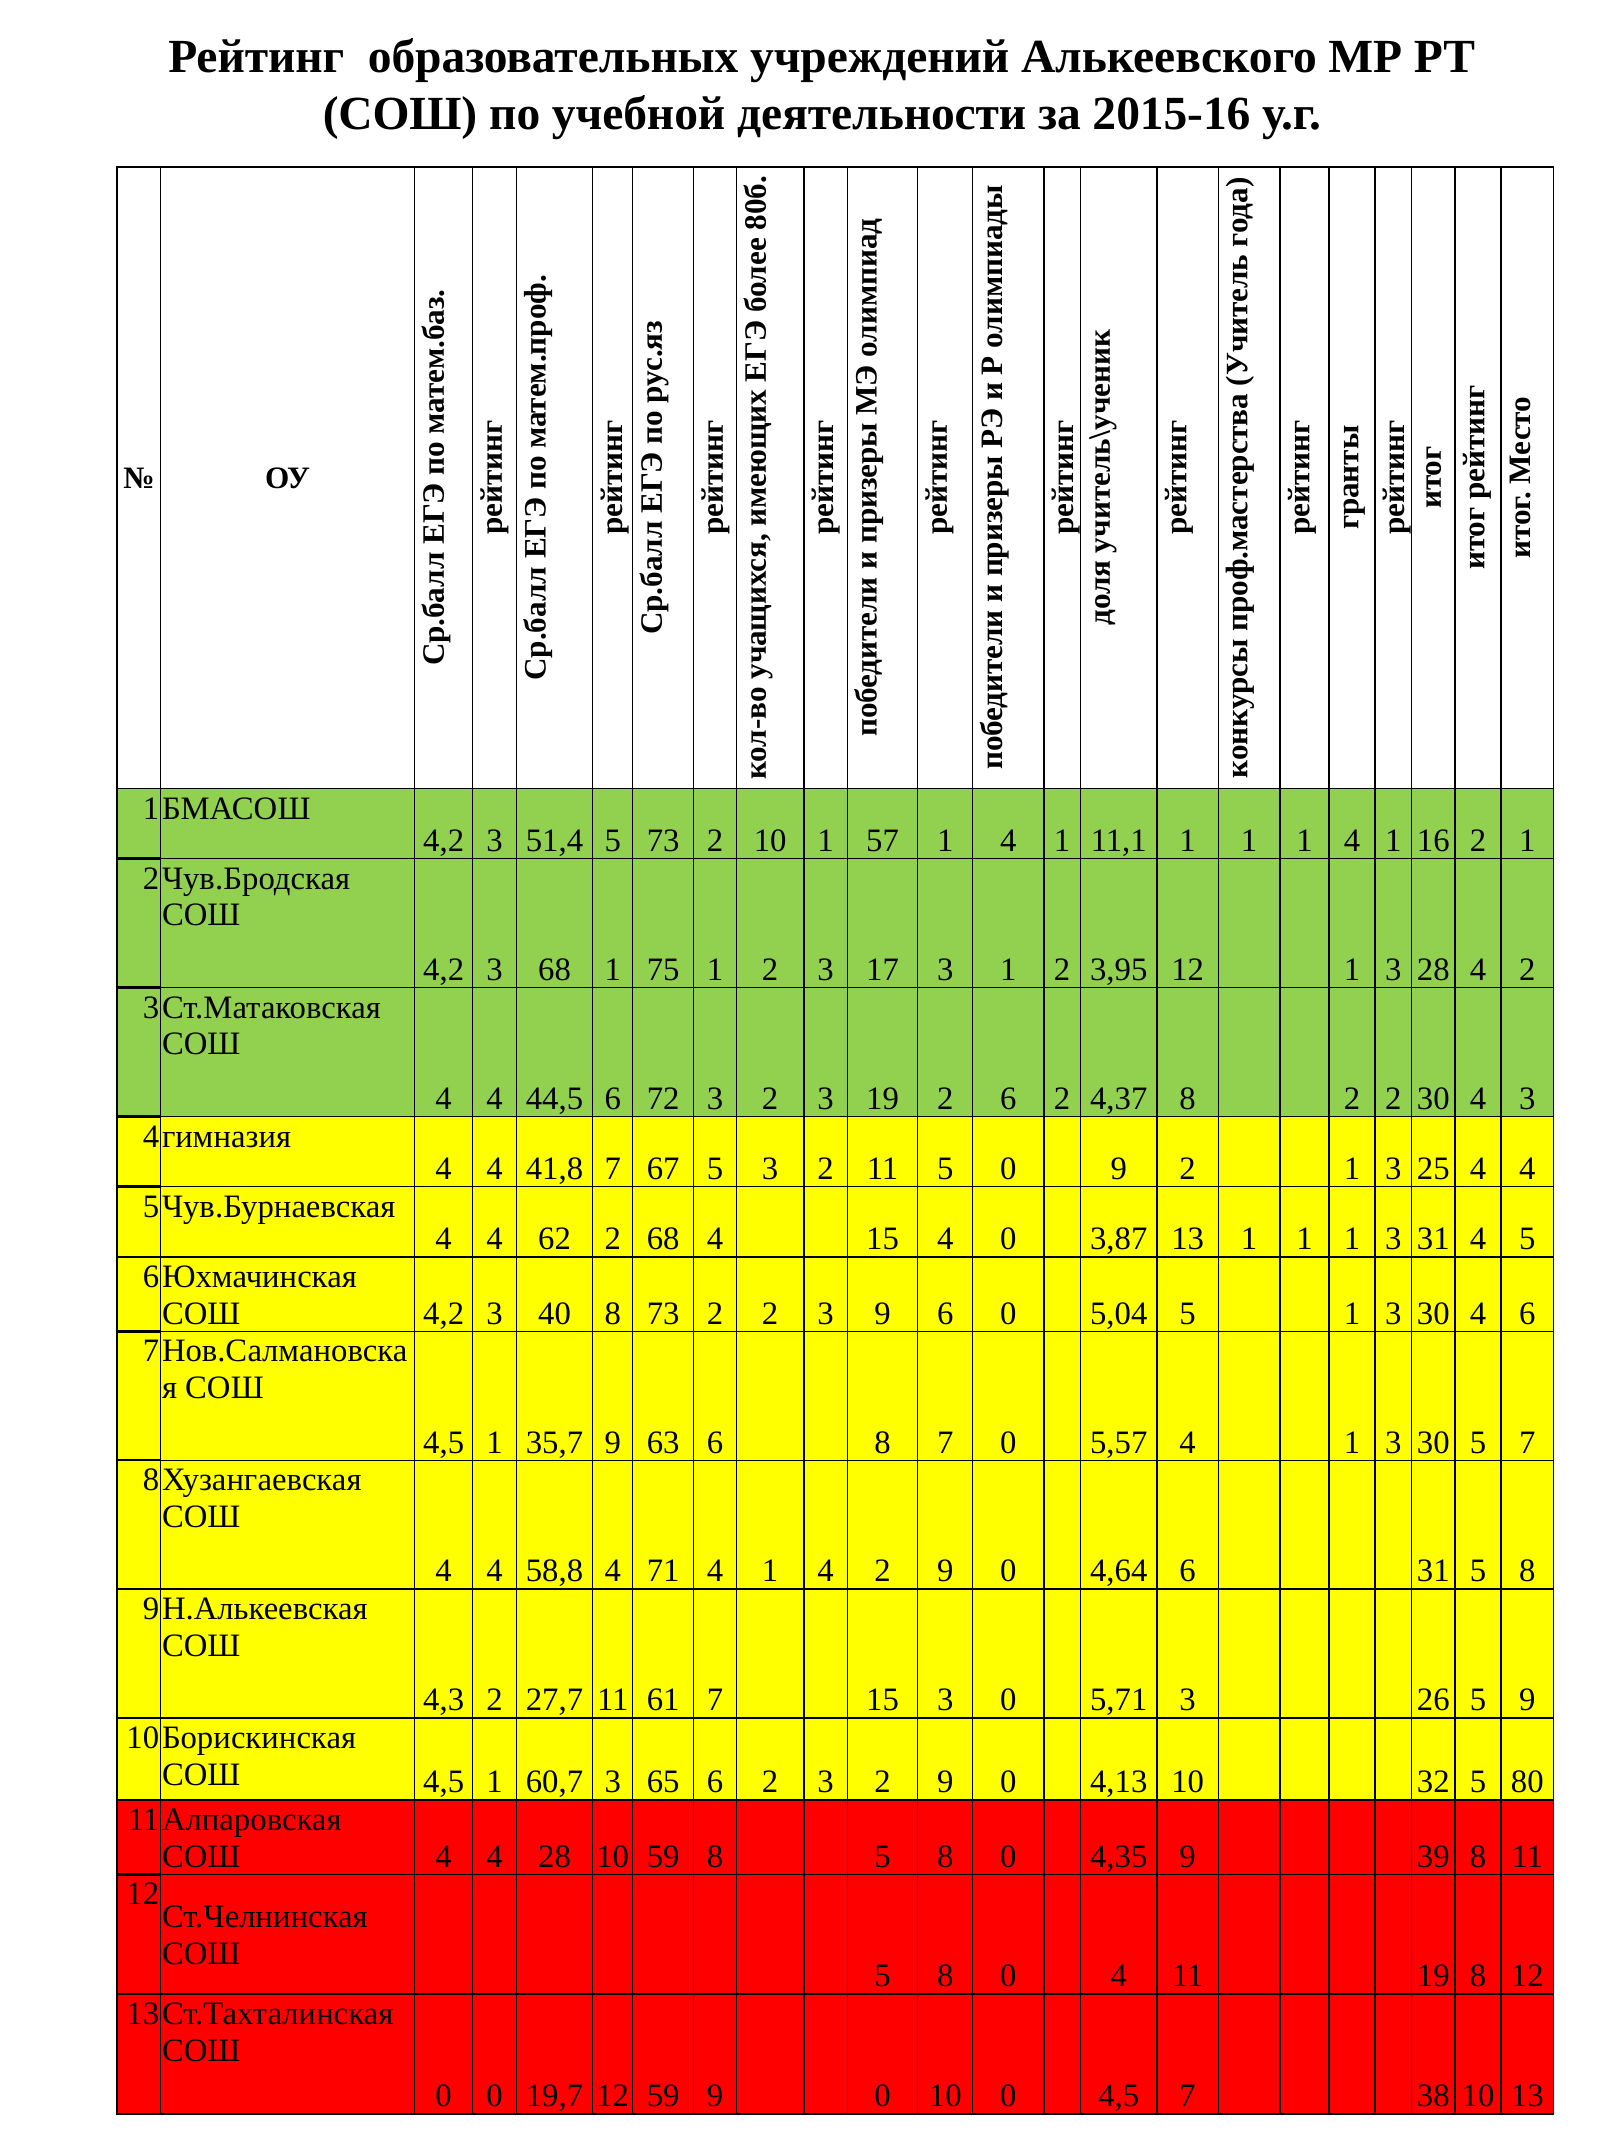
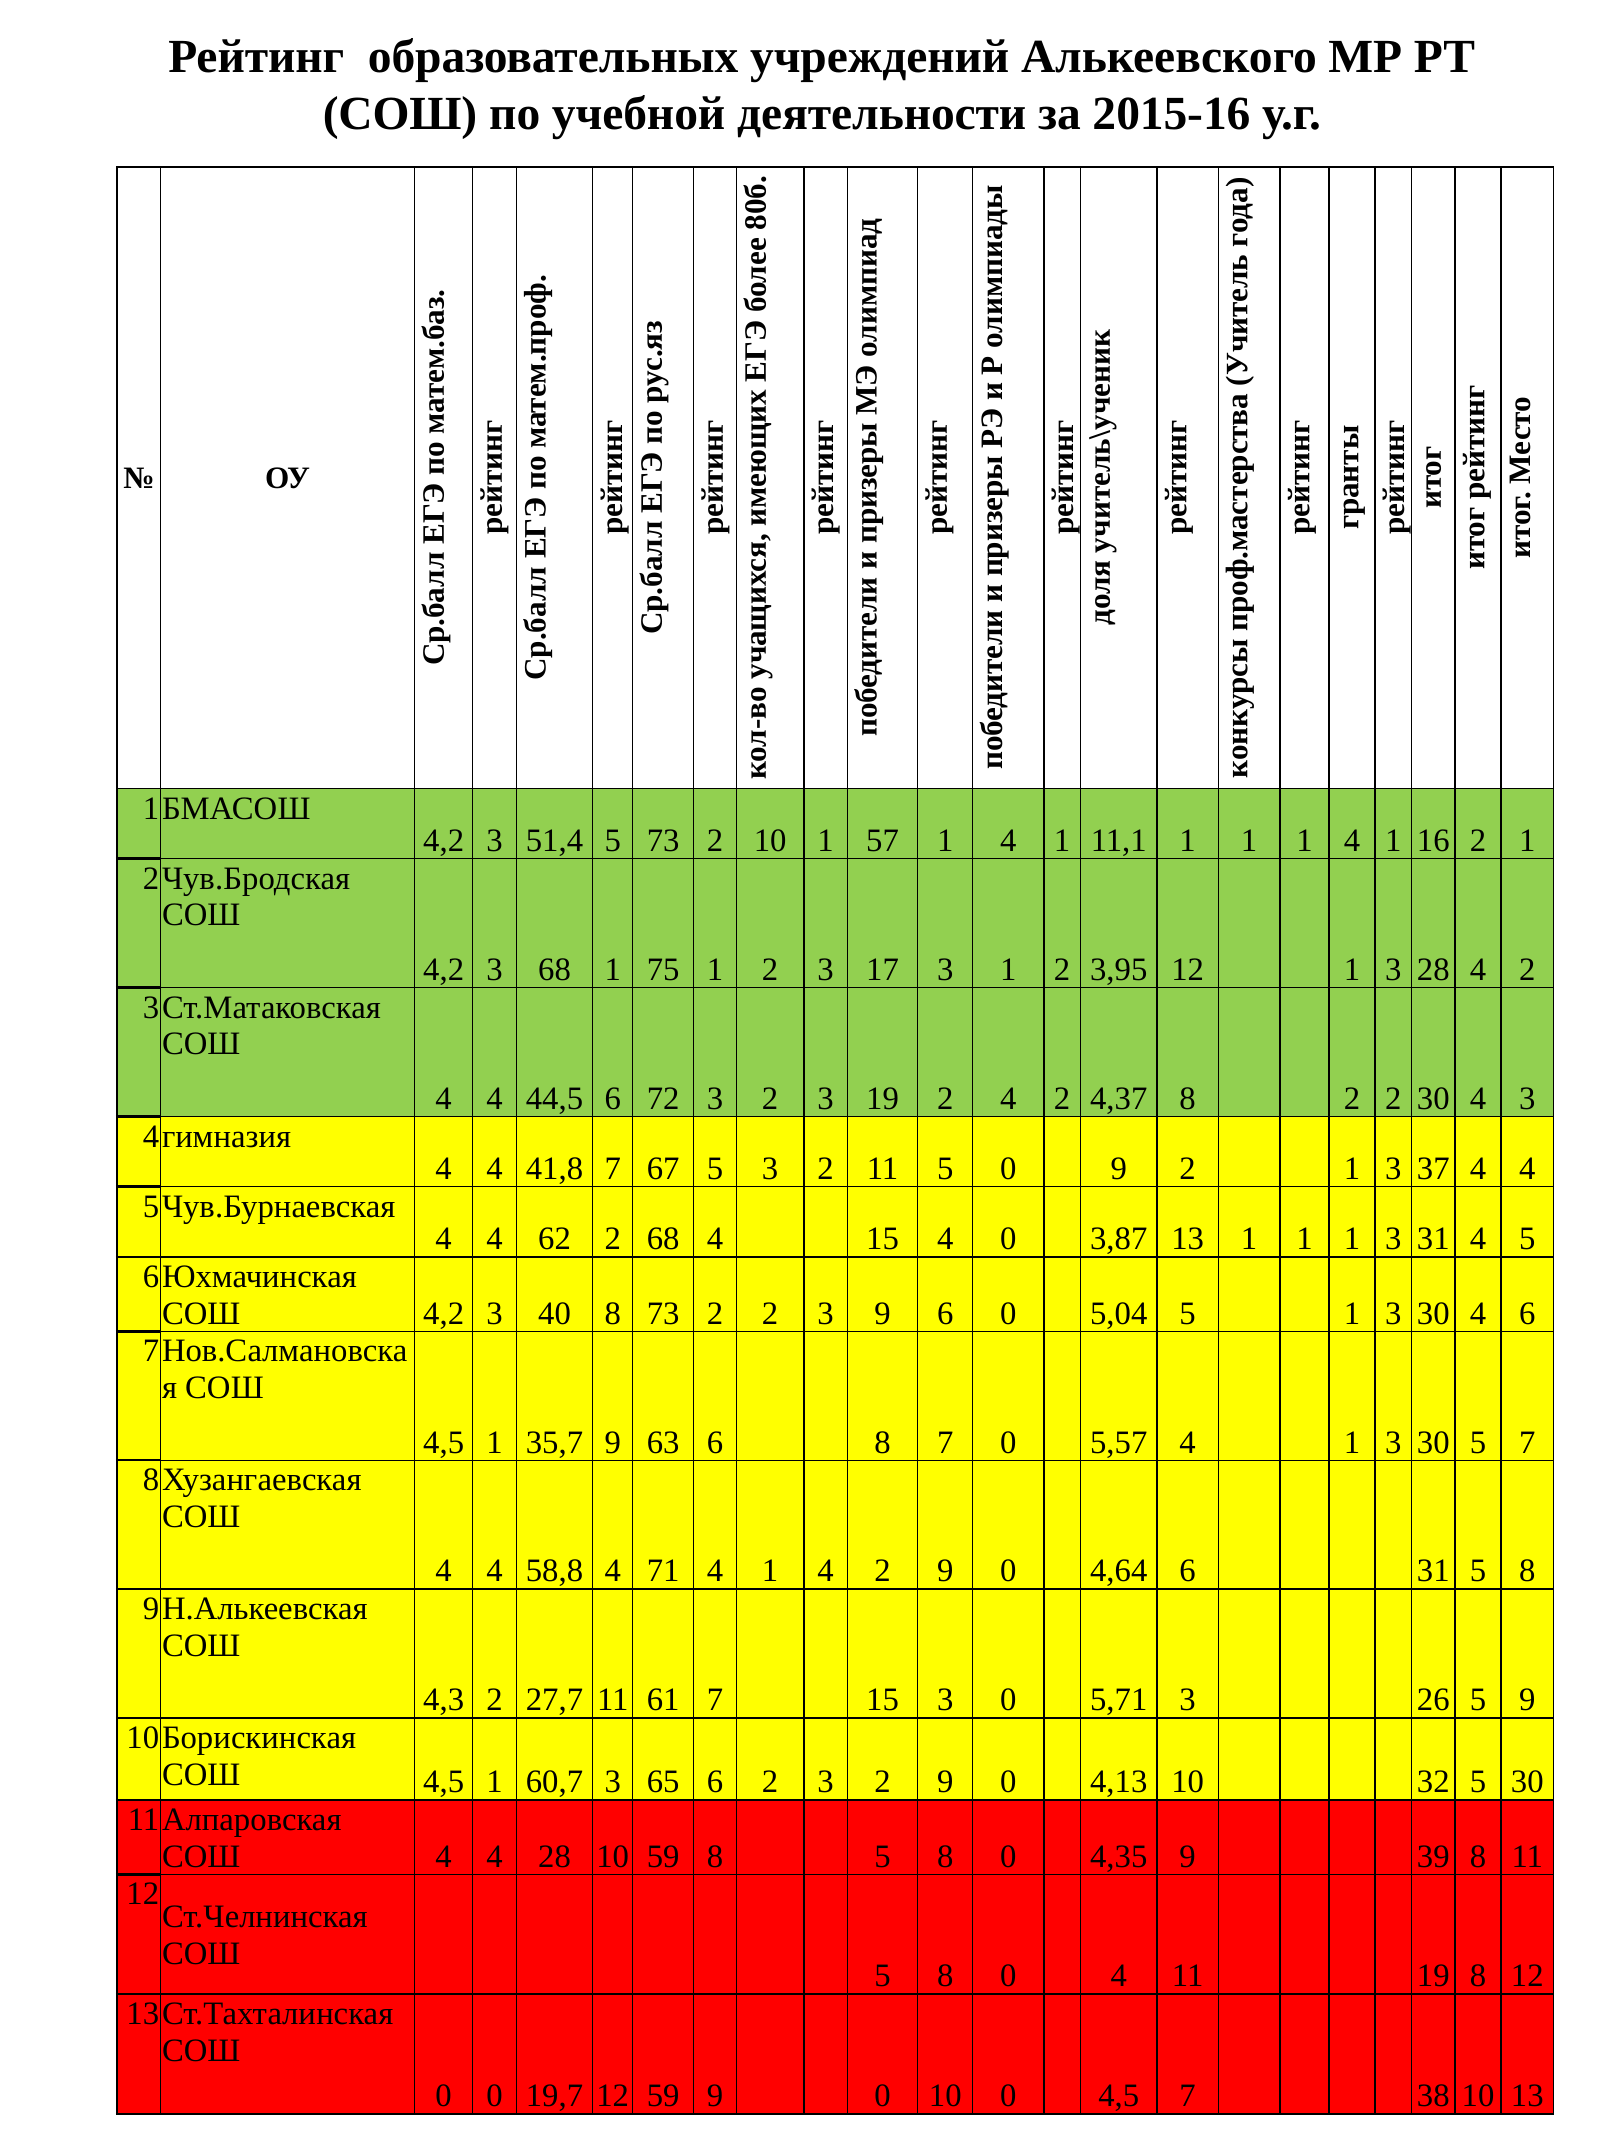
2 6: 6 -> 4 (1008, 1098)
25: 25 -> 37 (1433, 1169)
5 80: 80 -> 30 (1527, 1782)
